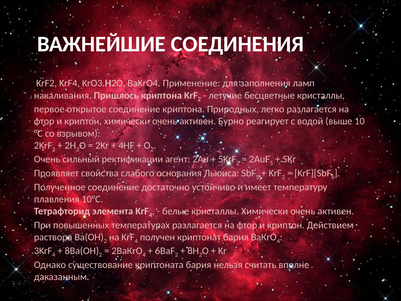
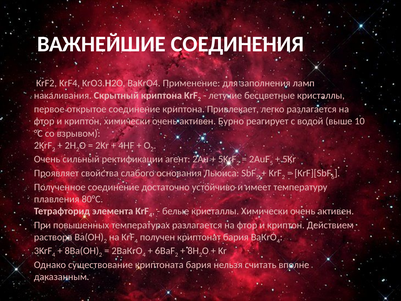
Пришлось: Пришлось -> Скрытный (116, 95)
Природных: Природных -> Привлекает (233, 109)
10°С: 10°С -> 80°С (92, 199)
